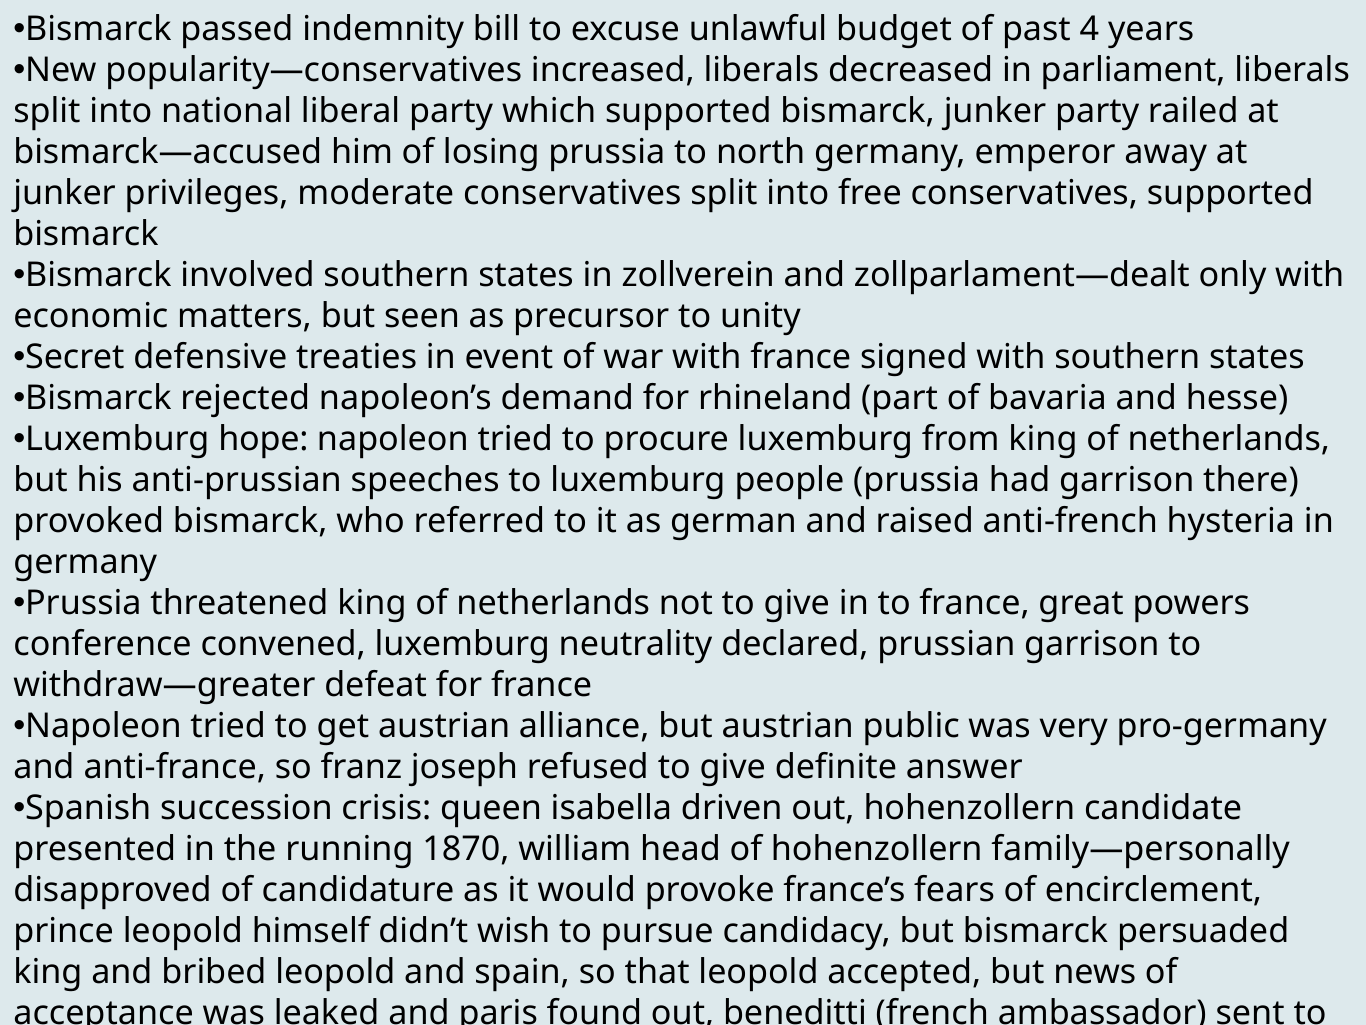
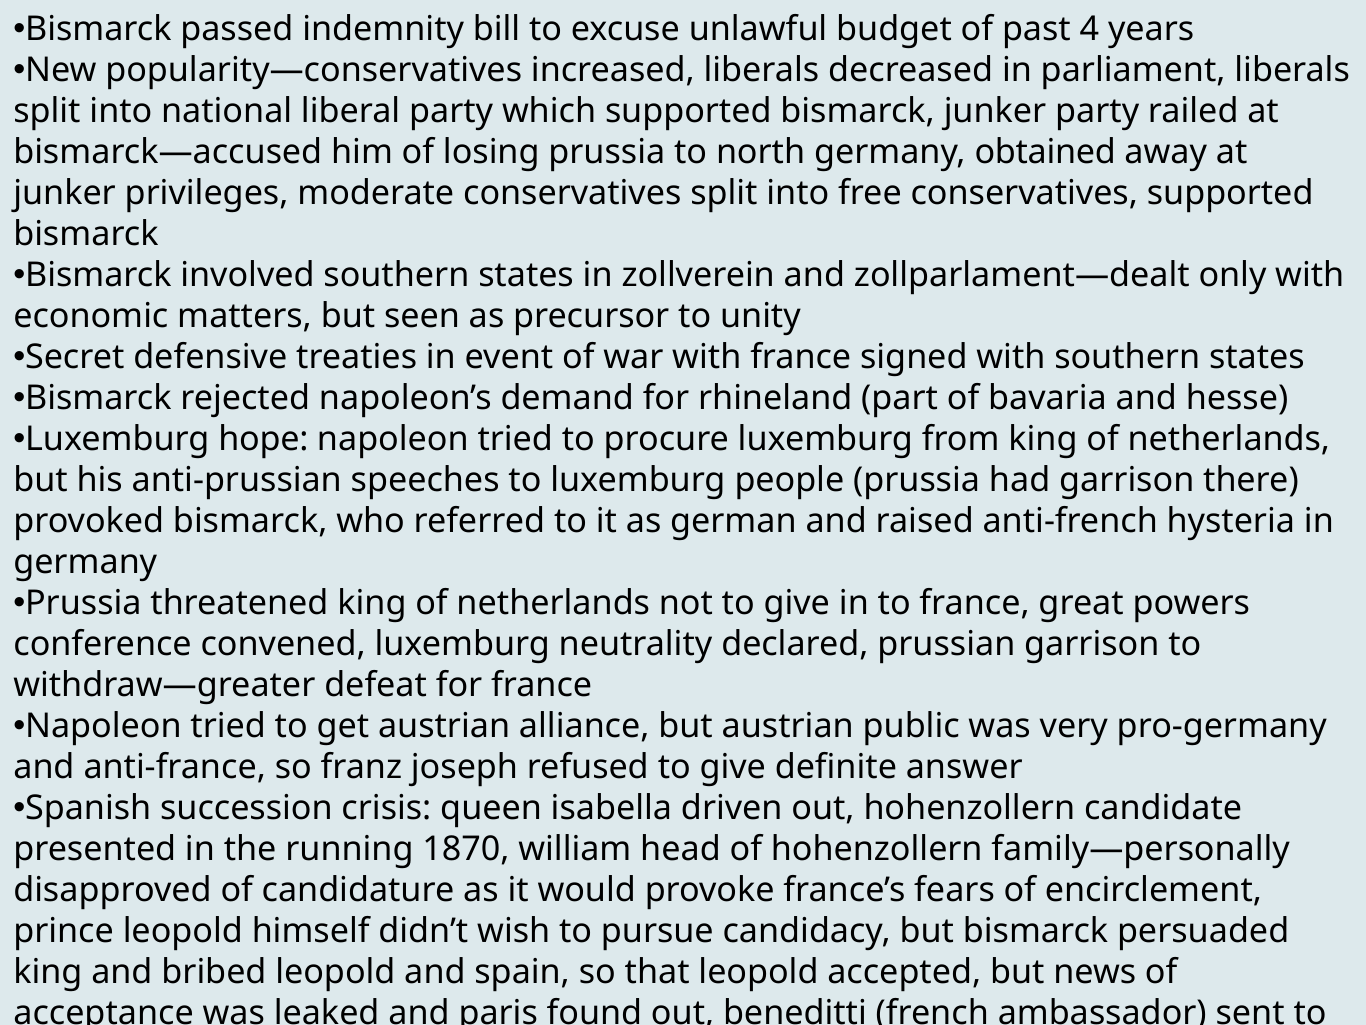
emperor: emperor -> obtained (1045, 152)
